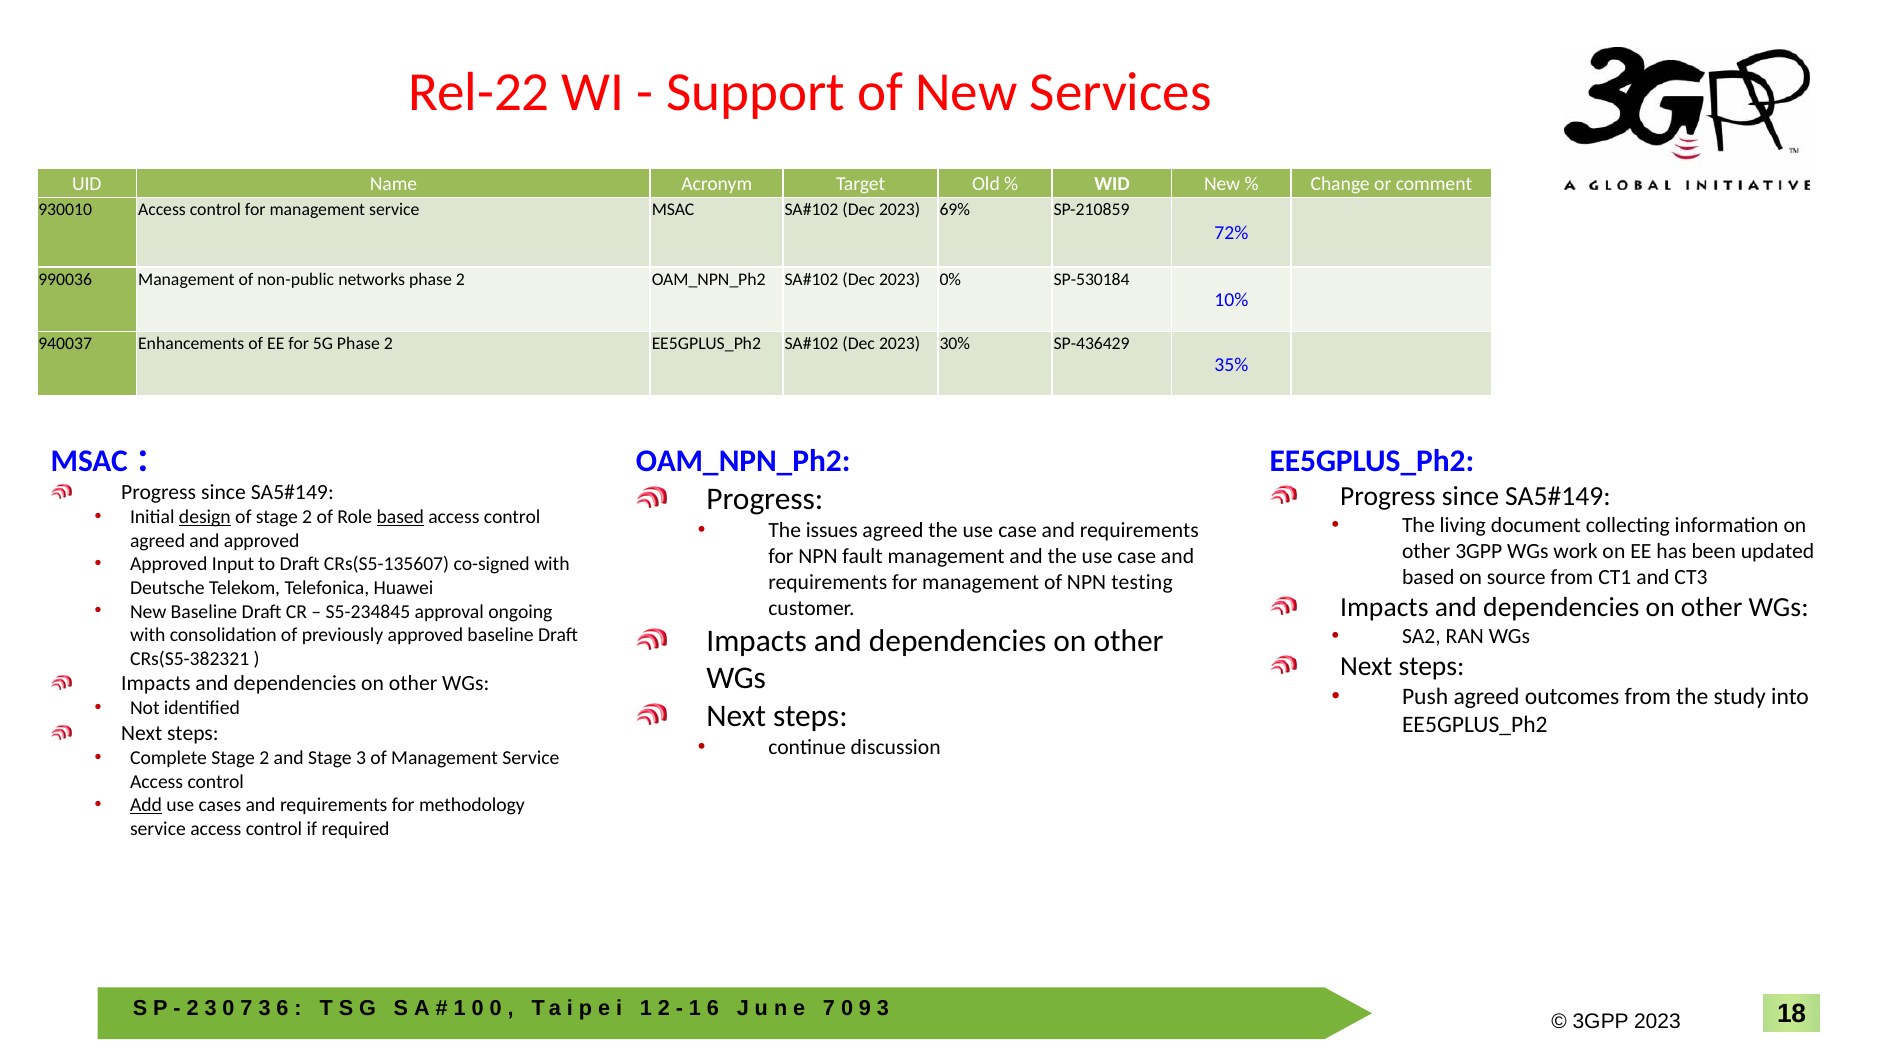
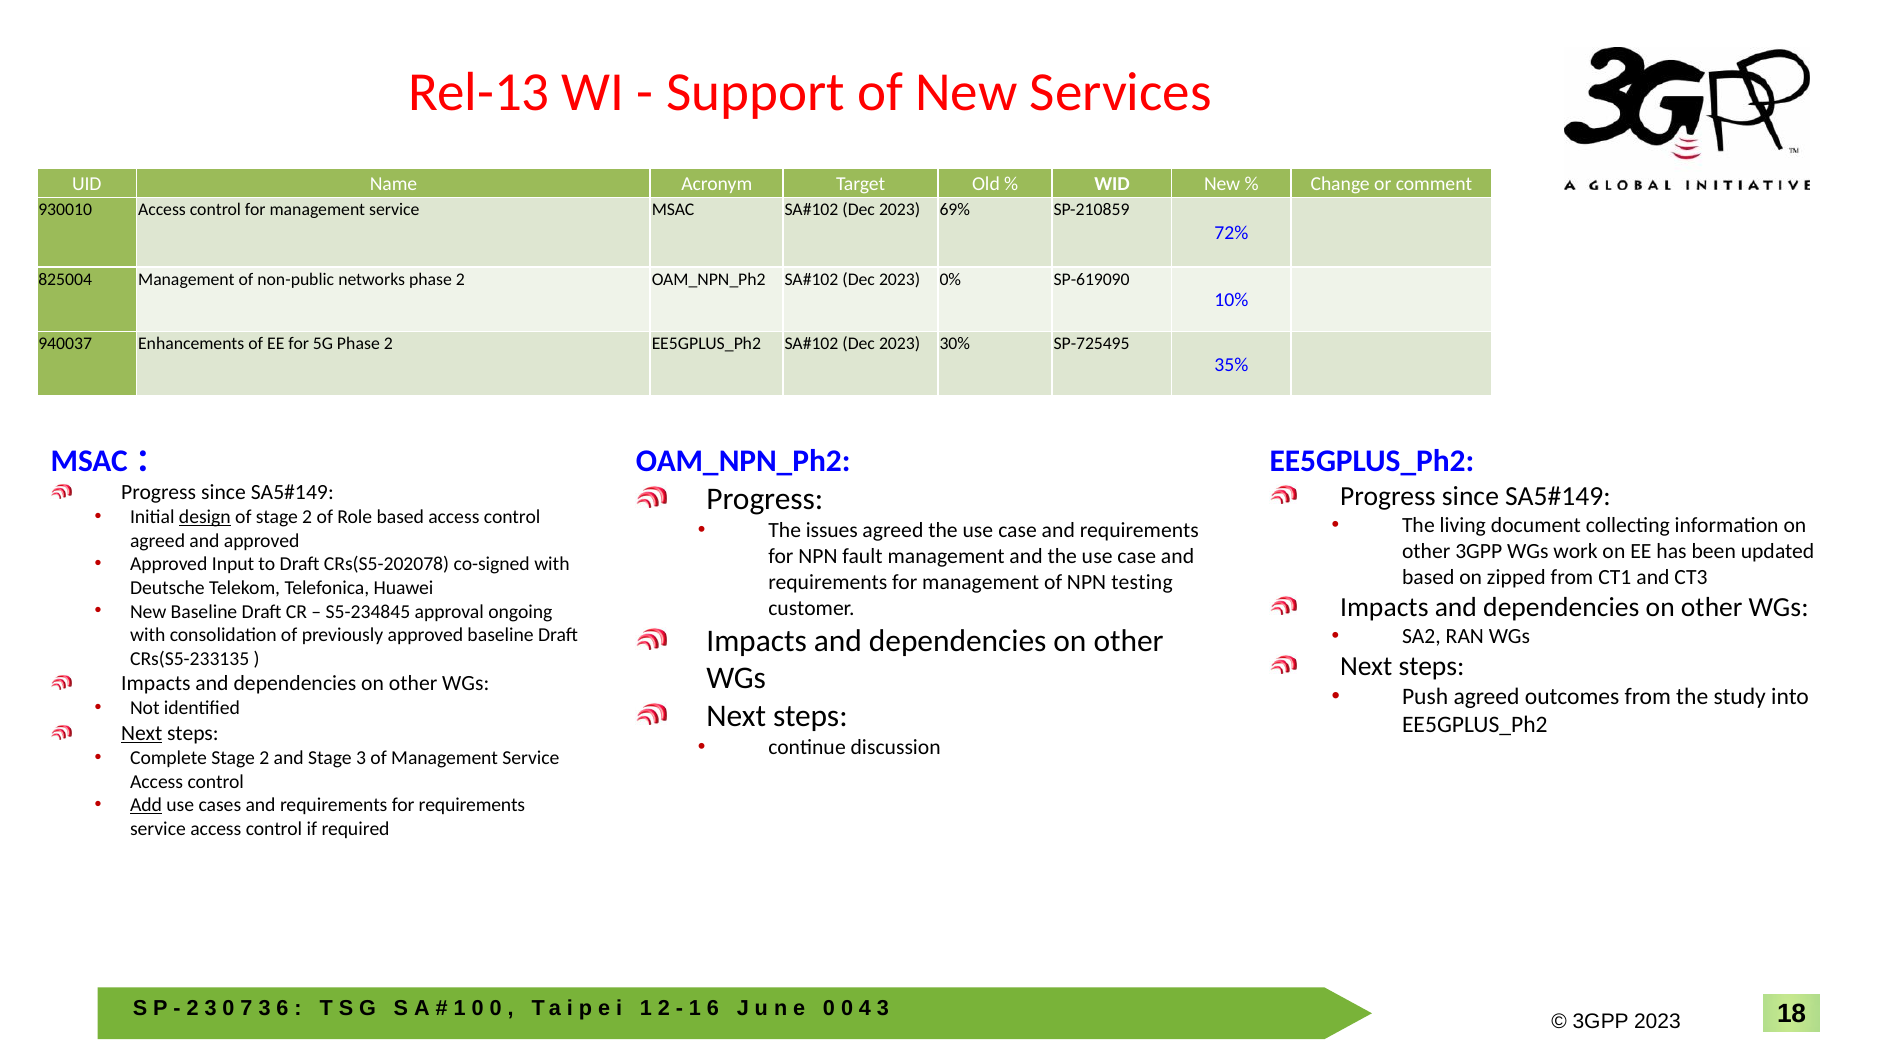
Rel-22: Rel-22 -> Rel-13 (479, 92)
990036: 990036 -> 825004 (65, 280)
SP-530184: SP-530184 -> SP-619090 (1092, 280)
SP-436429: SP-436429 -> SP-725495 (1092, 344)
based underline: present -> none (400, 517)
CRs(S5-135607: CRs(S5-135607 -> CRs(S5-202078 (387, 565)
source: source -> zipped (1516, 578)
CRs(S5-382321: CRs(S5-382321 -> CRs(S5-233135 (190, 659)
Next underline: none -> present (142, 734)
for methodology: methodology -> requirements (472, 806)
7: 7 -> 0 (829, 1009)
9: 9 -> 4 (865, 1009)
